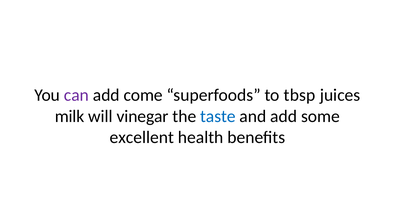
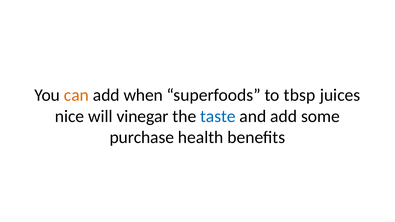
can colour: purple -> orange (76, 95)
come: come -> when (143, 95)
milk: milk -> nice (69, 116)
excellent: excellent -> purchase (142, 137)
